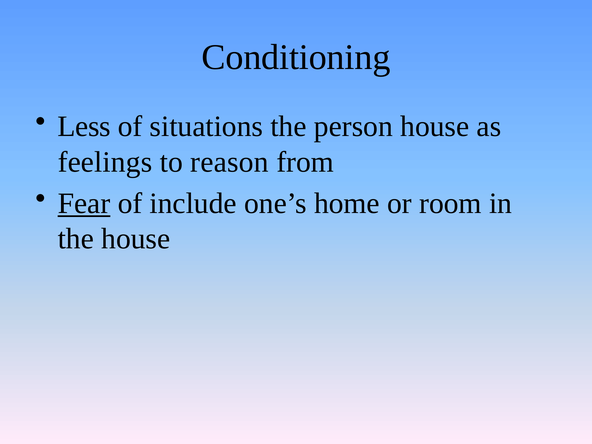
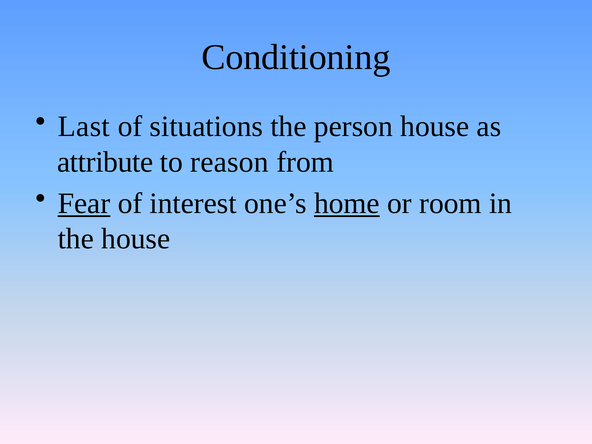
Less: Less -> Last (84, 126)
feelings: feelings -> attribute (105, 162)
include: include -> interest (193, 203)
home underline: none -> present (347, 203)
